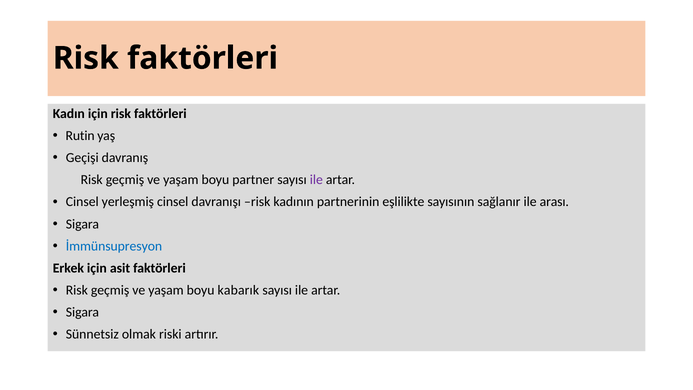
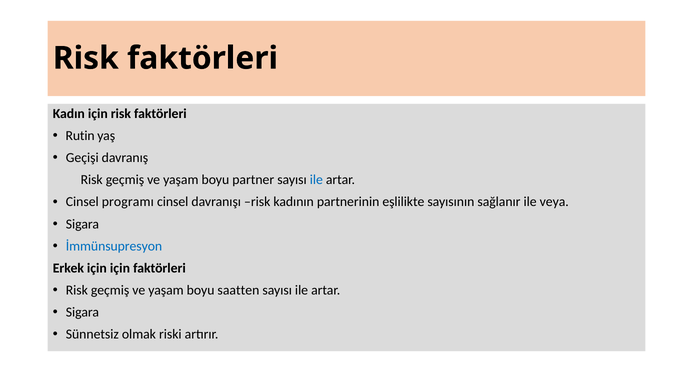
ile colour: purple -> blue (316, 180)
yerleşmiş: yerleşmiş -> programı (128, 202)
arası: arası -> veya (554, 202)
için asit: asit -> için (120, 268)
kabarık: kabarık -> saatten (238, 290)
